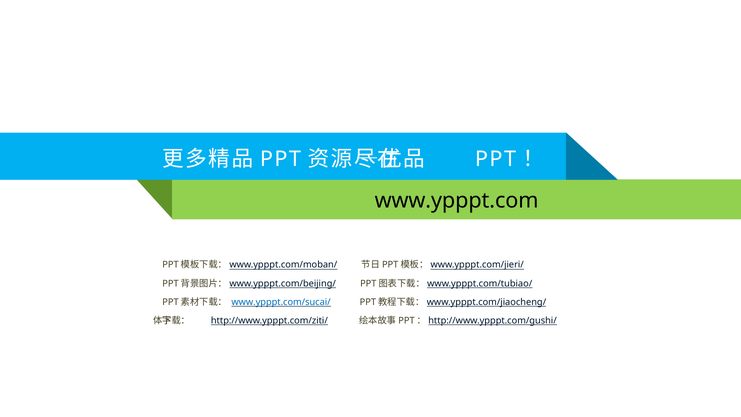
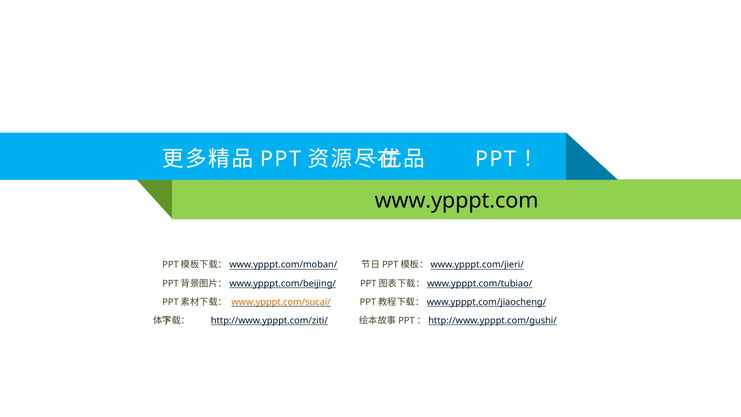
www.ypppt.com/sucai/ colour: blue -> orange (281, 302)
